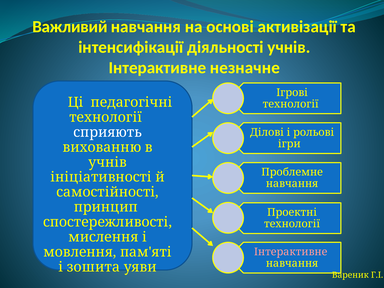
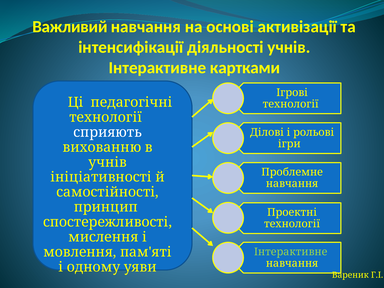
незначне: незначне -> картками (245, 68)
Інтерактивне colour: pink -> light green (291, 252)
зошита: зошита -> одному (93, 267)
